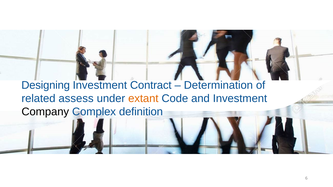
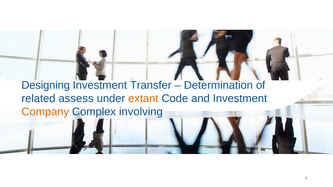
Contract: Contract -> Transfer (151, 85)
Company colour: black -> orange (45, 112)
definition: definition -> involving (141, 112)
